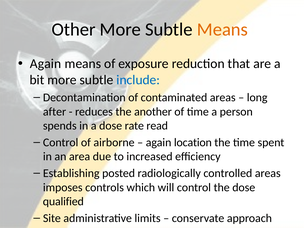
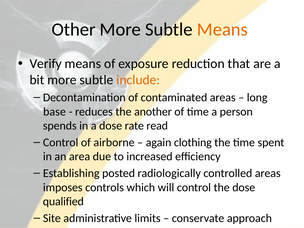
Again: Again -> Verify (46, 64)
include colour: blue -> orange (138, 80)
after: after -> base (54, 112)
location: location -> clothing (193, 142)
